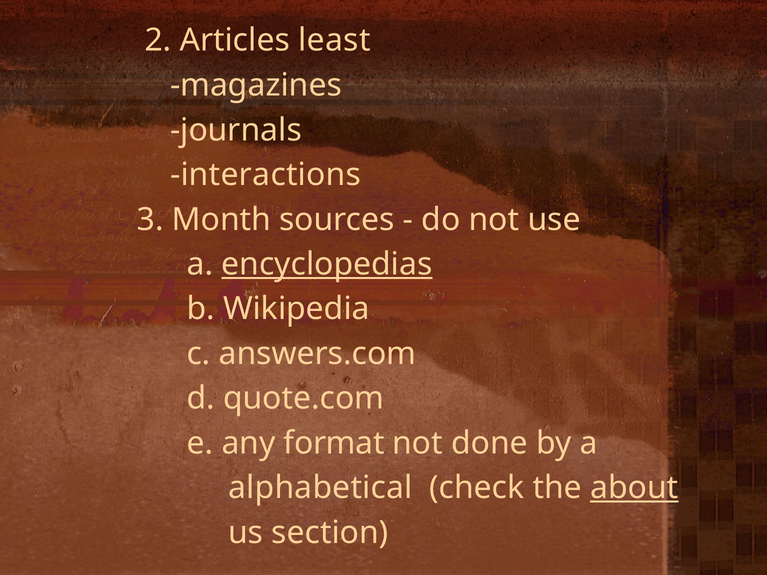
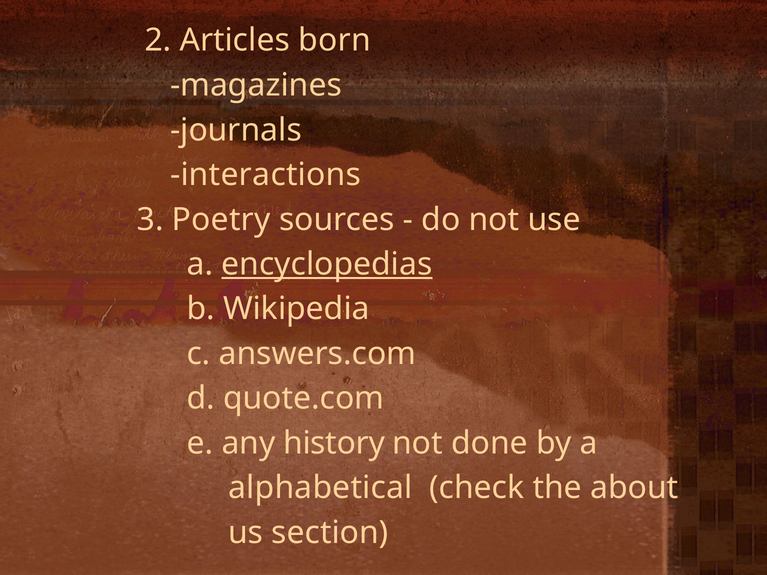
least: least -> born (335, 40)
Month: Month -> Poetry (221, 220)
format: format -> history (334, 443)
about underline: present -> none (634, 488)
